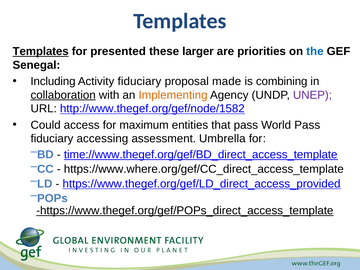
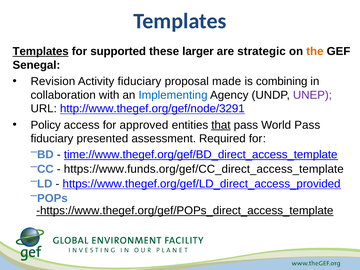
presented: presented -> supported (118, 51)
priorities: priorities -> strategic (262, 51)
the colour: blue -> orange (315, 51)
Including: Including -> Revision (53, 81)
collaboration underline: present -> none (63, 95)
Implementing colour: orange -> blue (173, 95)
http://www.thegef.org/gef/node/1582: http://www.thegef.org/gef/node/1582 -> http://www.thegef.org/gef/node/3291 (152, 109)
Could: Could -> Policy (46, 125)
maximum: maximum -> approved (144, 125)
that underline: none -> present (221, 125)
accessing: accessing -> presented (102, 139)
Umbrella: Umbrella -> Required (222, 139)
https://www.where.org/gef/CC_direct_access_template: https://www.where.org/gef/CC_direct_access_template -> https://www.funds.org/gef/CC_direct_access_template (204, 169)
